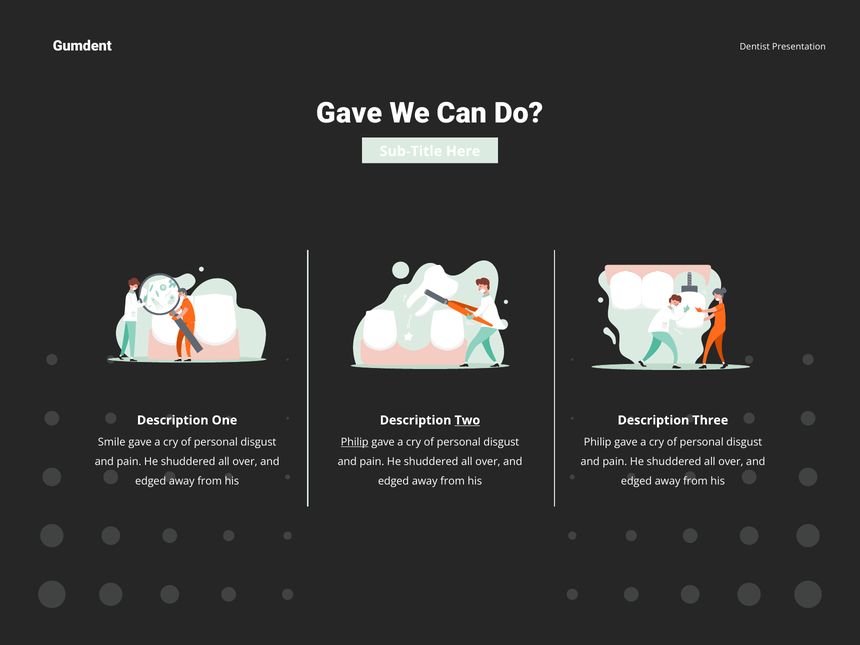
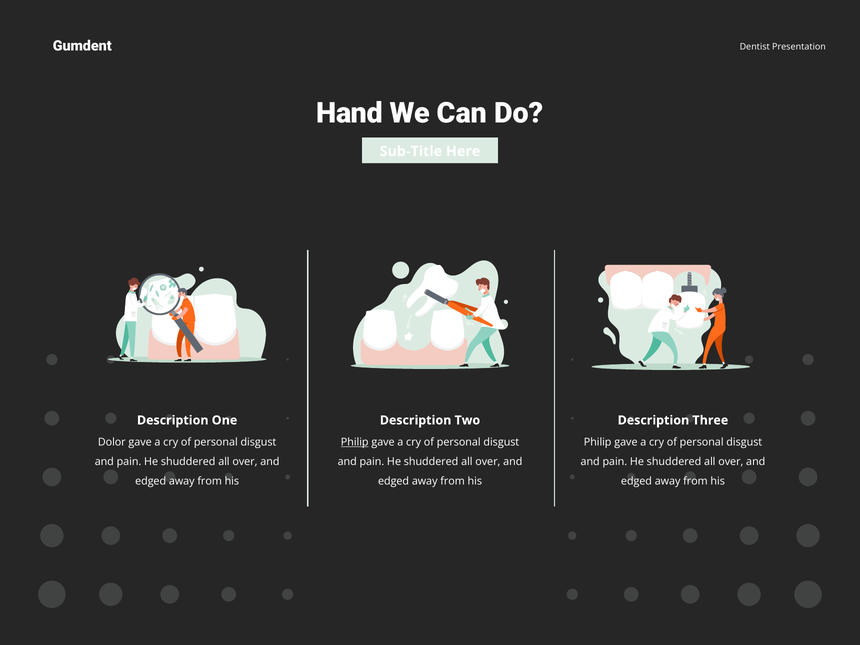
Gave: Gave -> Hand (350, 113)
Two underline: present -> none (467, 420)
Smile: Smile -> Dolor (112, 442)
